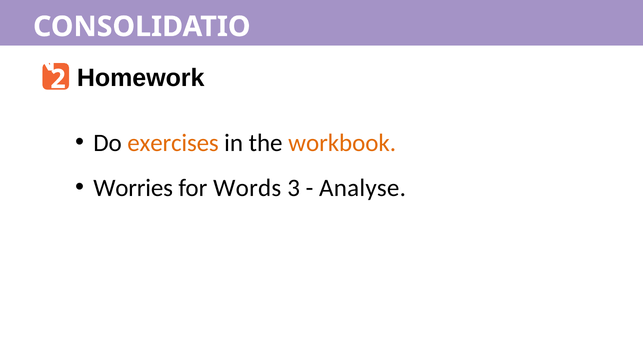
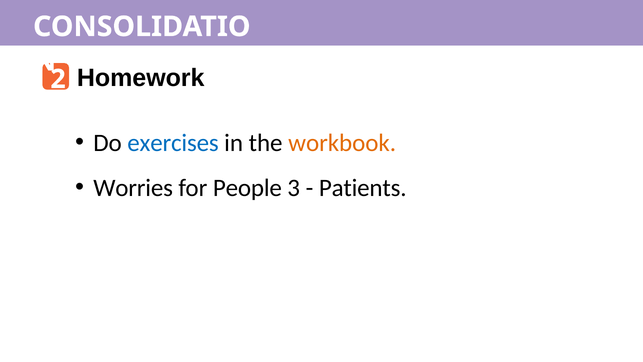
exercises colour: orange -> blue (173, 143)
Words: Words -> People (247, 188)
Analyse: Analyse -> Patients (363, 188)
